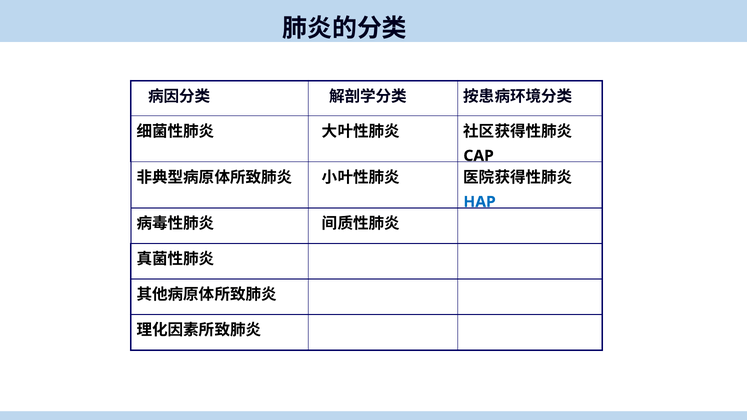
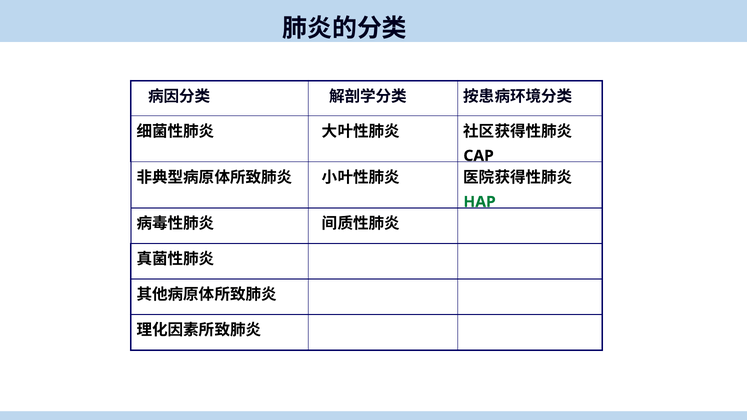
HAP colour: blue -> green (480, 202)
